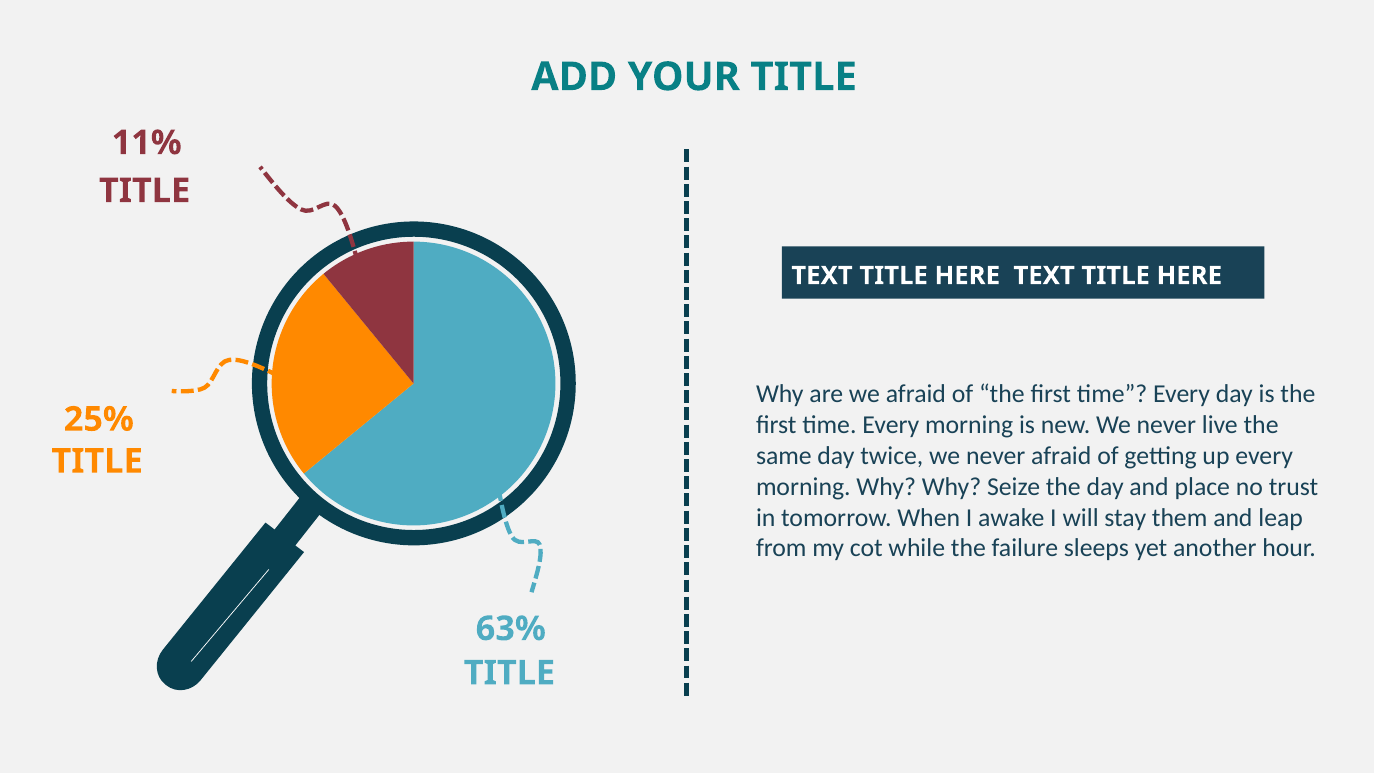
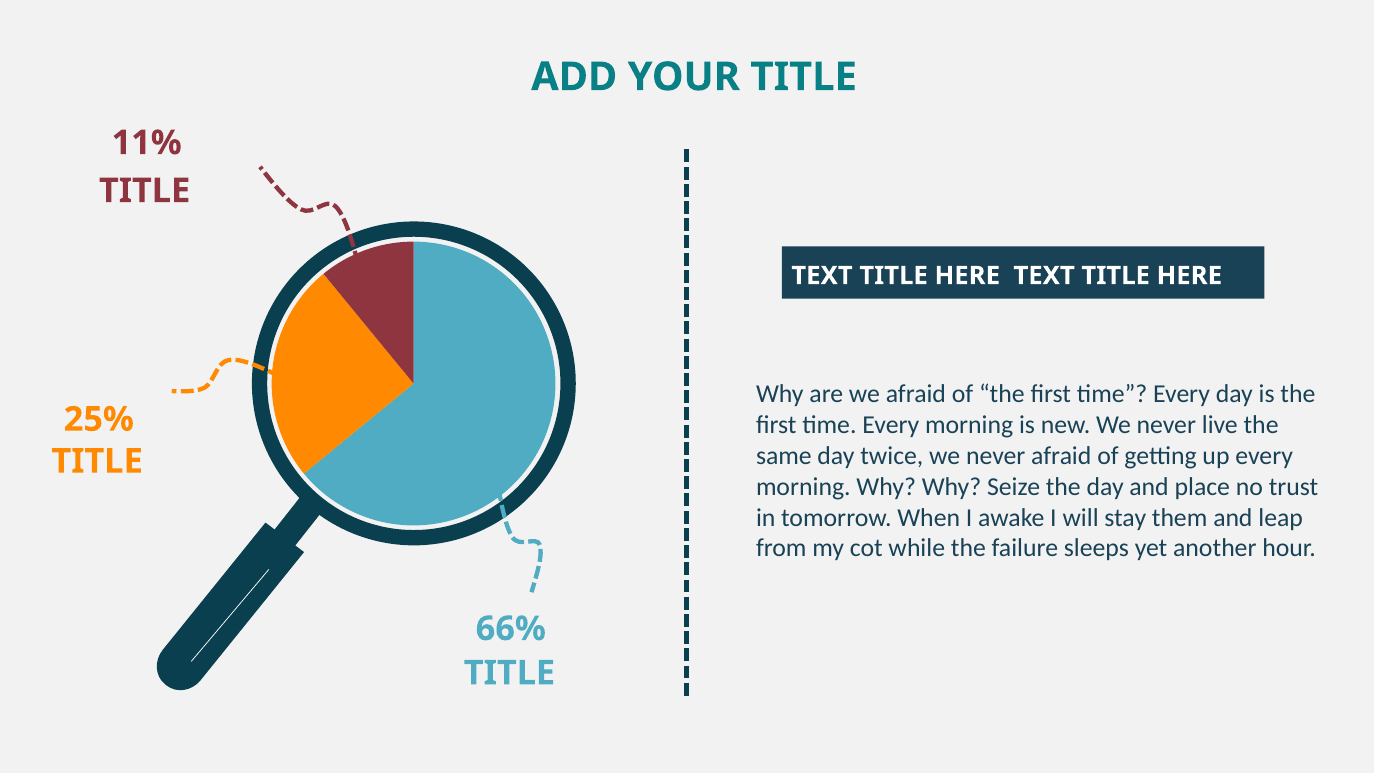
63%: 63% -> 66% (511, 629)
